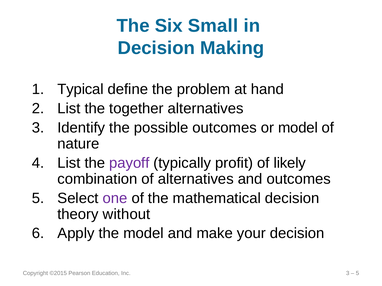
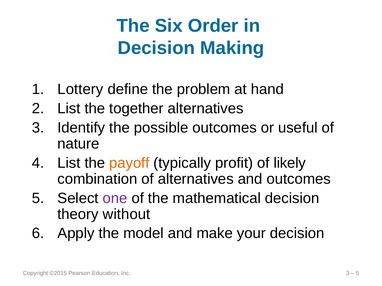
Small: Small -> Order (213, 26)
Typical: Typical -> Lottery (80, 89)
or model: model -> useful (298, 128)
payoff colour: purple -> orange (129, 163)
